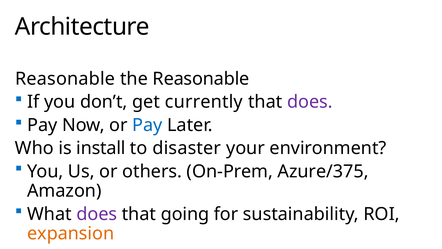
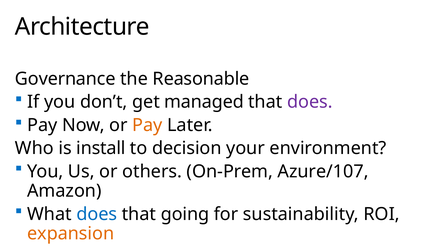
Reasonable: Reasonable -> Governance (65, 79)
currently: currently -> managed (204, 102)
Pay colour: blue -> orange (147, 125)
disaster: disaster -> decision (187, 148)
Azure/375: Azure/375 -> Azure/107 (323, 171)
does colour: purple -> blue (97, 214)
